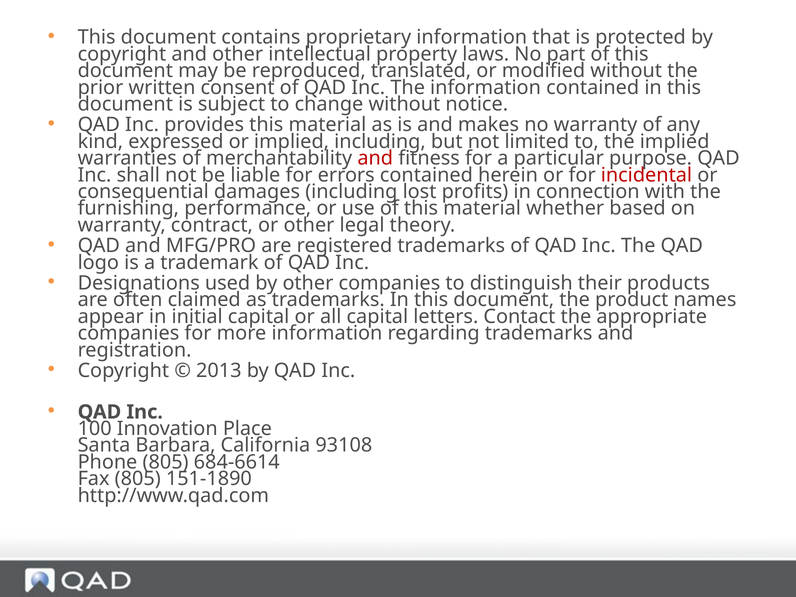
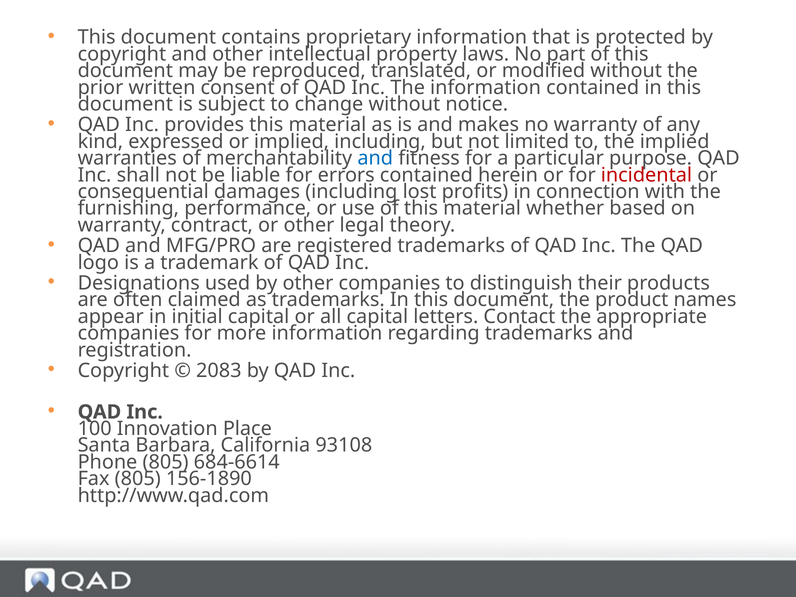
and colour: red -> blue (375, 158)
2013: 2013 -> 2083 (219, 371)
151-1890: 151-1890 -> 156-1890 (209, 479)
